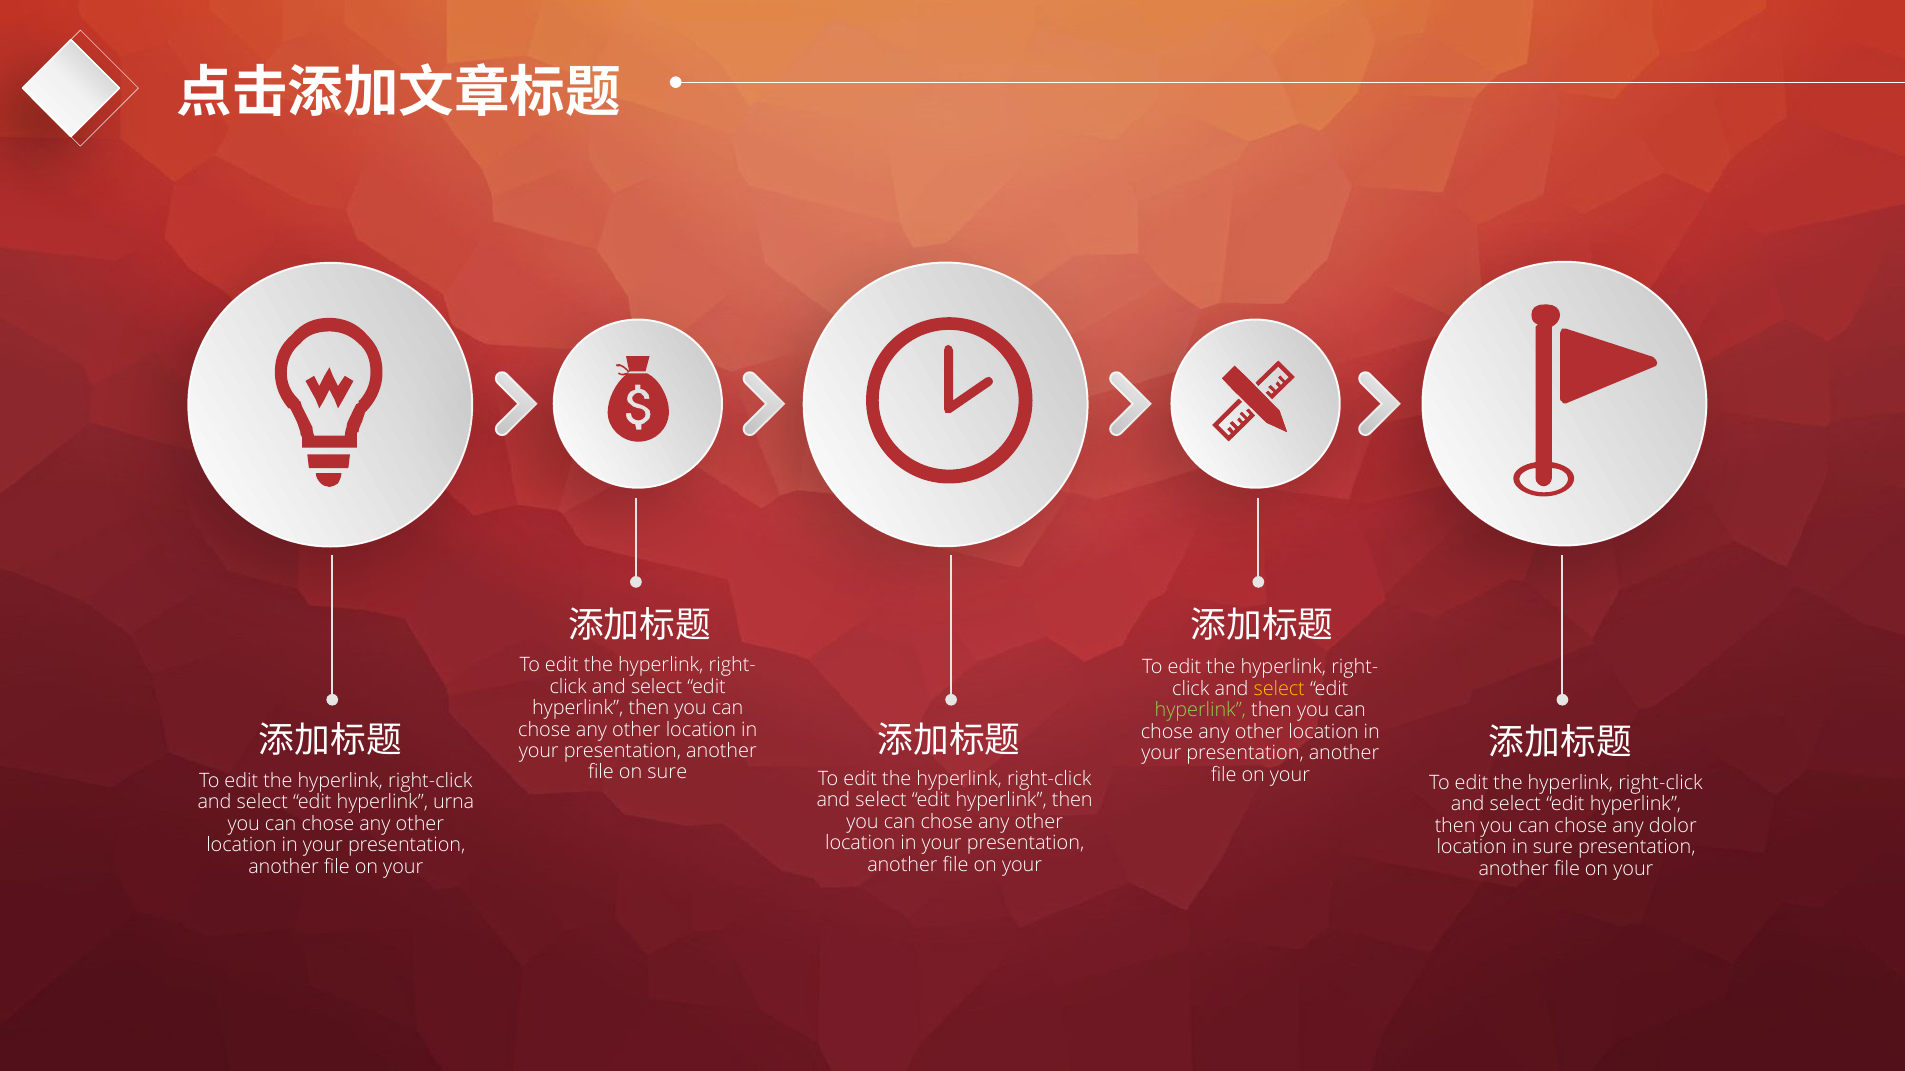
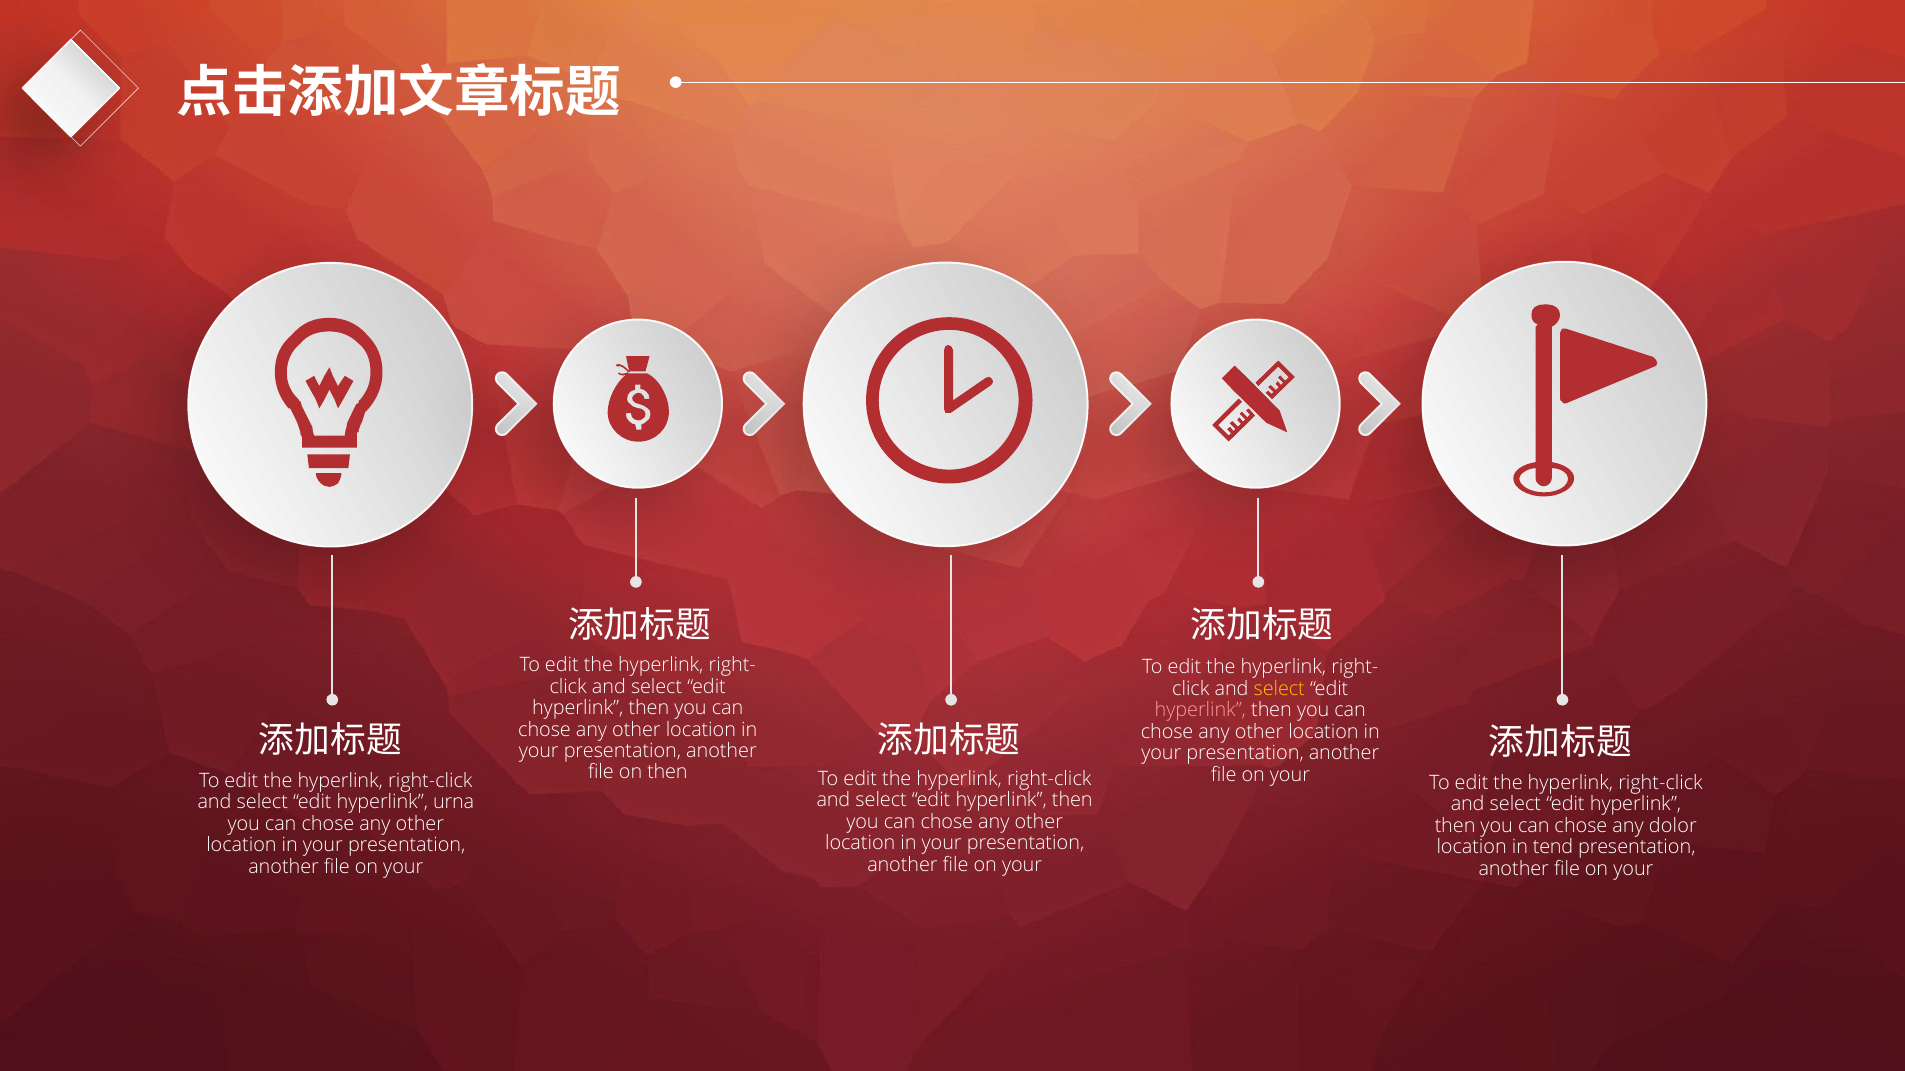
hyperlink colour: light green -> pink (1200, 711)
on sure: sure -> then (667, 773)
in sure: sure -> tend (1553, 847)
